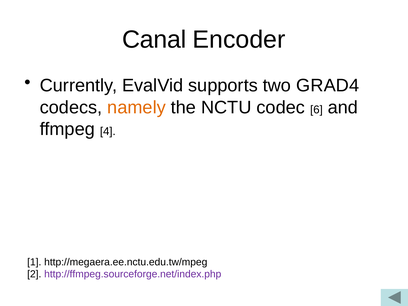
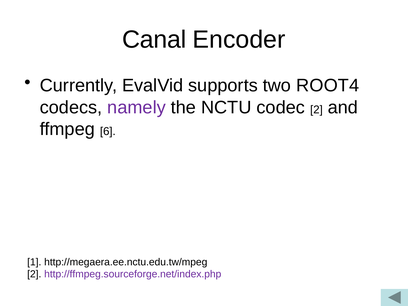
GRAD4: GRAD4 -> ROOT4 (328, 86)
namely colour: orange -> purple (137, 107)
codec 6: 6 -> 2 (316, 110)
4: 4 -> 6 (108, 131)
